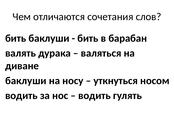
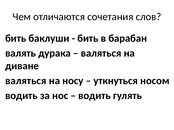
баклуши: баклуши -> валяться (26, 81)
